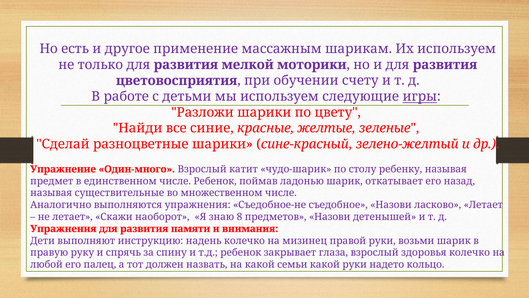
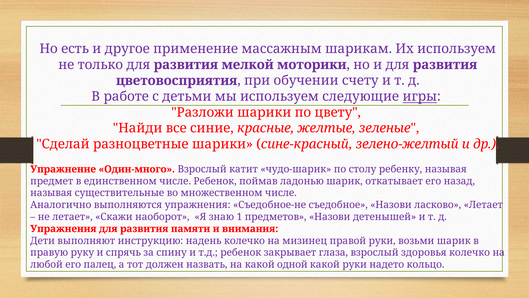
8: 8 -> 1 (239, 217)
семьи: семьи -> одной (292, 264)
